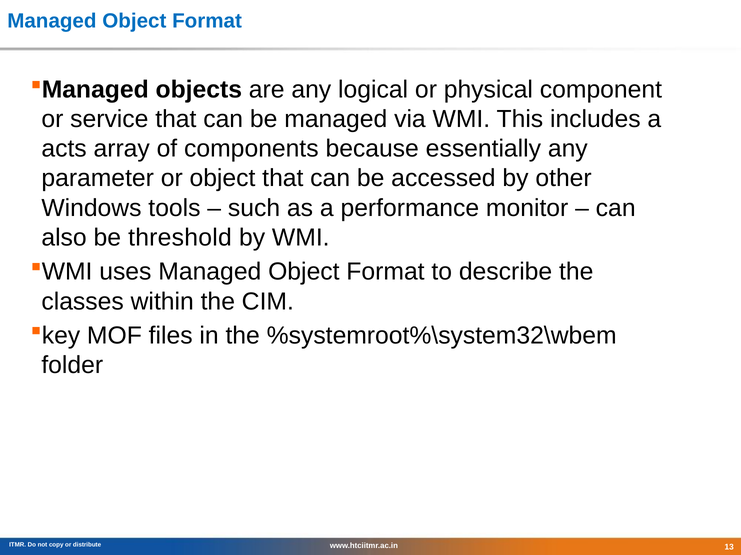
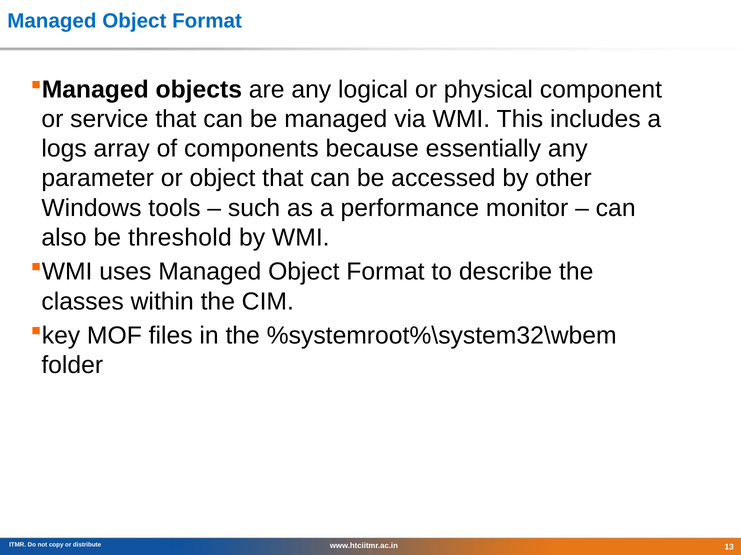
acts: acts -> logs (64, 149)
